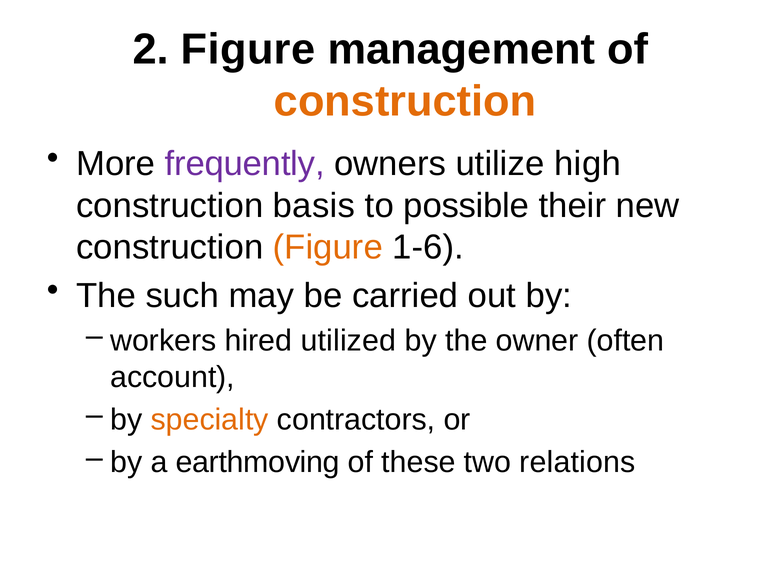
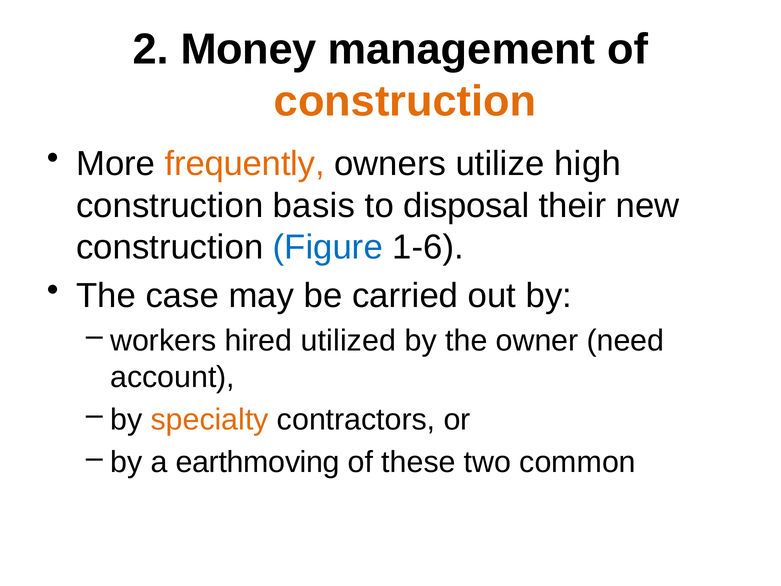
2 Figure: Figure -> Money (249, 49)
frequently colour: purple -> orange (245, 164)
possible: possible -> disposal (466, 206)
Figure colour: orange -> blue (328, 247)
such: such -> case (182, 296)
often: often -> need (625, 341)
relations: relations -> common (578, 462)
